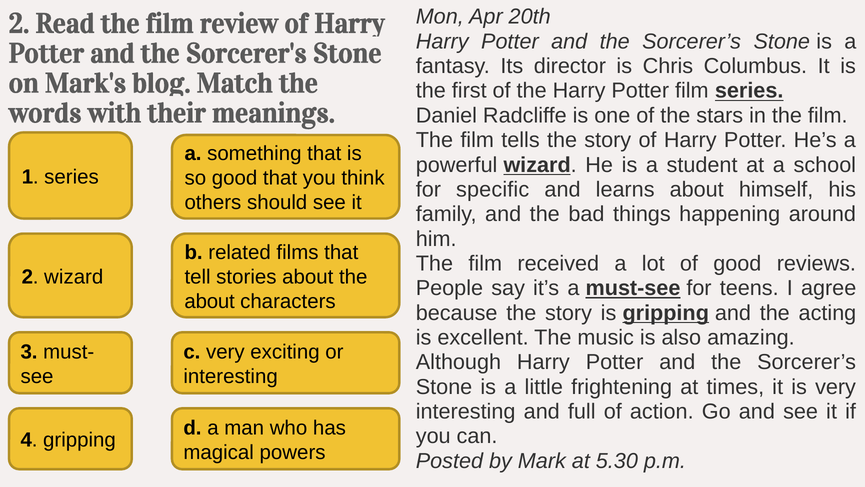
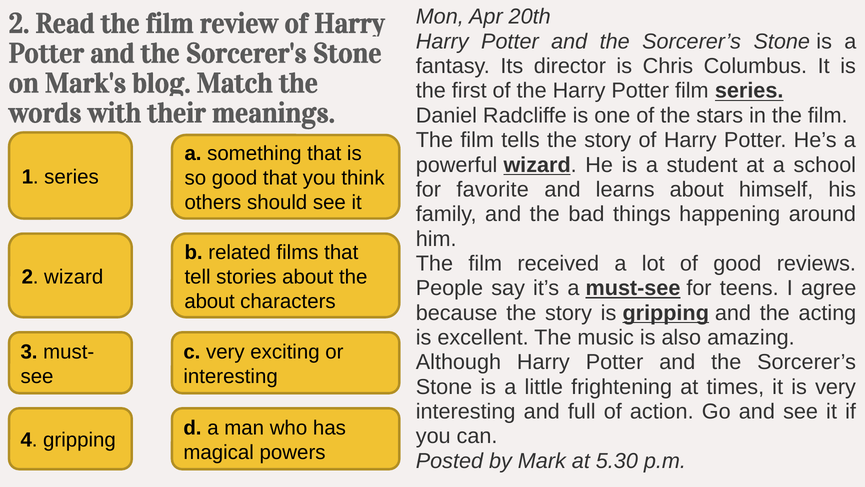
specific: specific -> favorite (493, 189)
